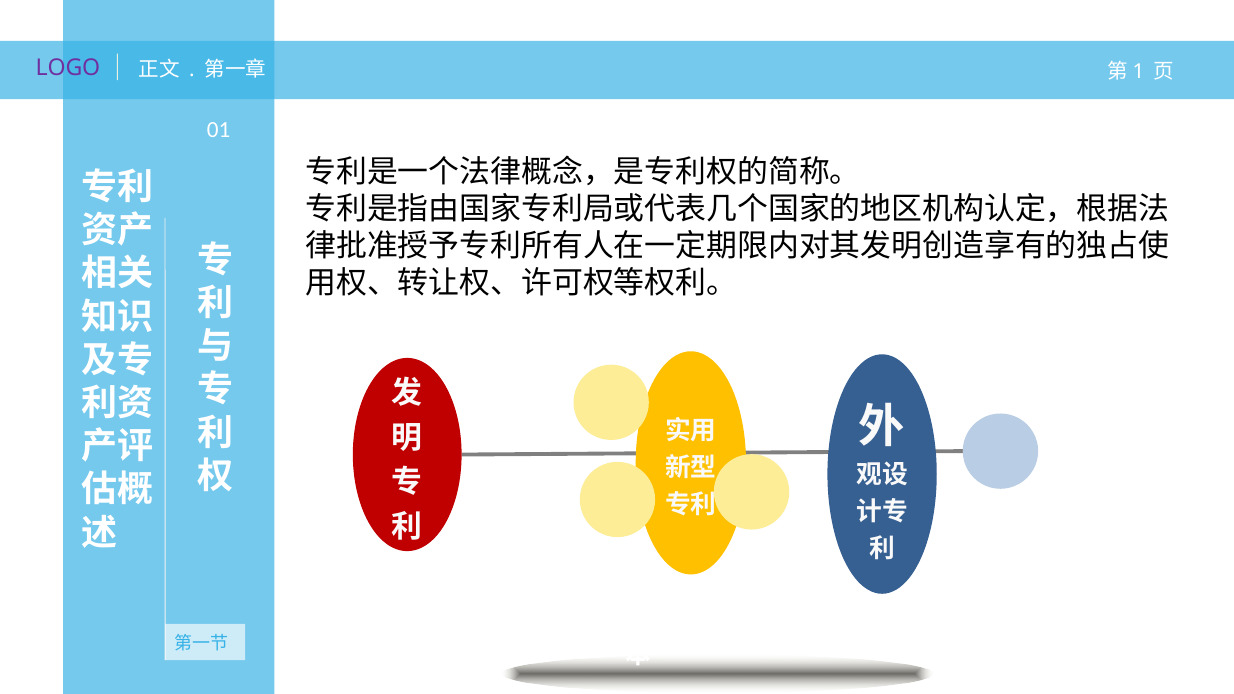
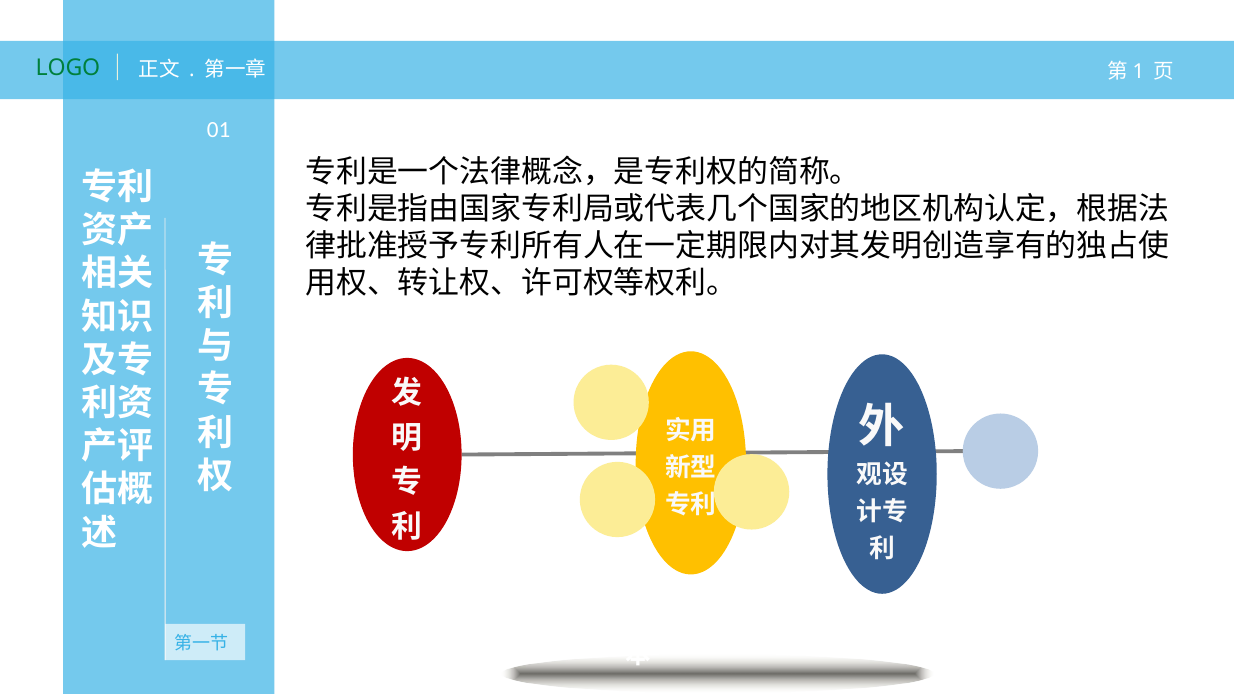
LOGO colour: purple -> green (68, 68)
